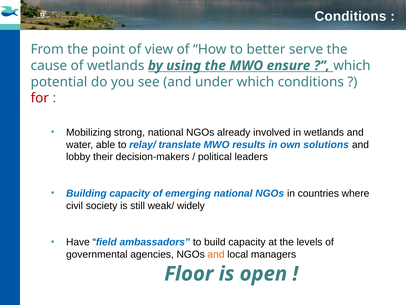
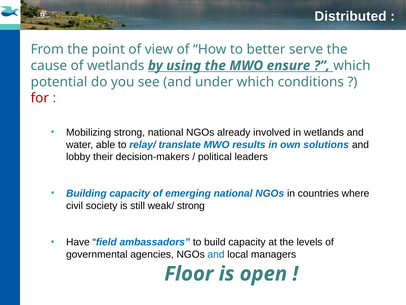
Conditions: Conditions -> Distributed (351, 16)
weak/ widely: widely -> strong (191, 205)
and colour: orange -> blue (216, 254)
